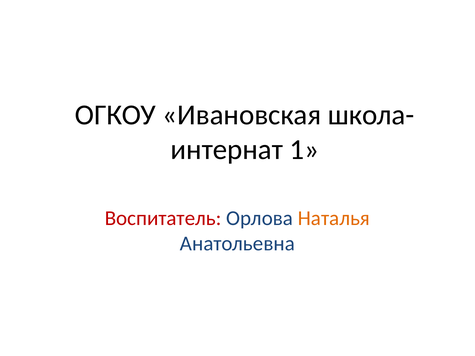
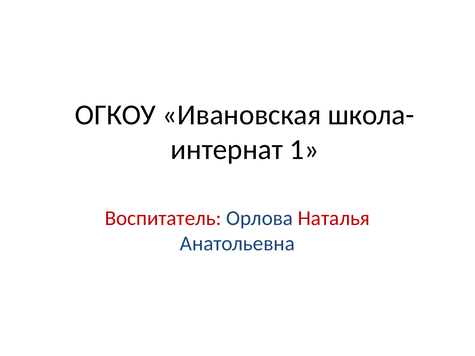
Наталья colour: orange -> red (334, 218)
